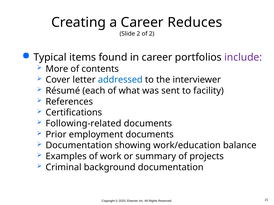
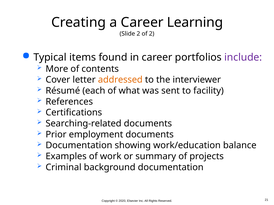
Reduces: Reduces -> Learning (195, 22)
addressed colour: blue -> orange (120, 80)
Following-related: Following-related -> Searching-related (83, 124)
